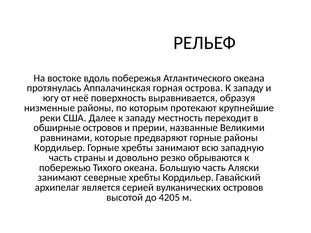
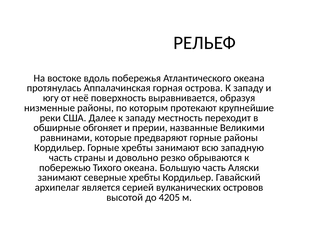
обширные островов: островов -> обгоняет (102, 128)
